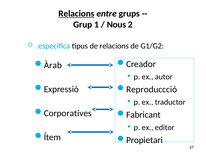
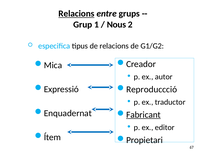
Àrab: Àrab -> Mica (53, 65)
Corporatives: Corporatives -> Enquadernat (68, 114)
Fabricant underline: none -> present (143, 115)
